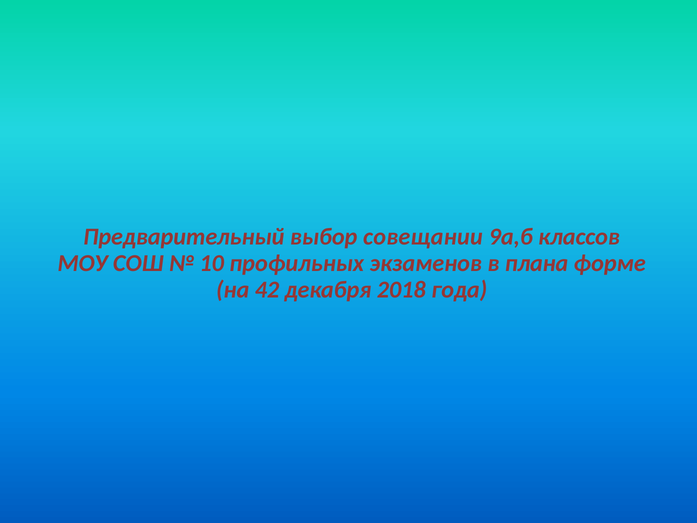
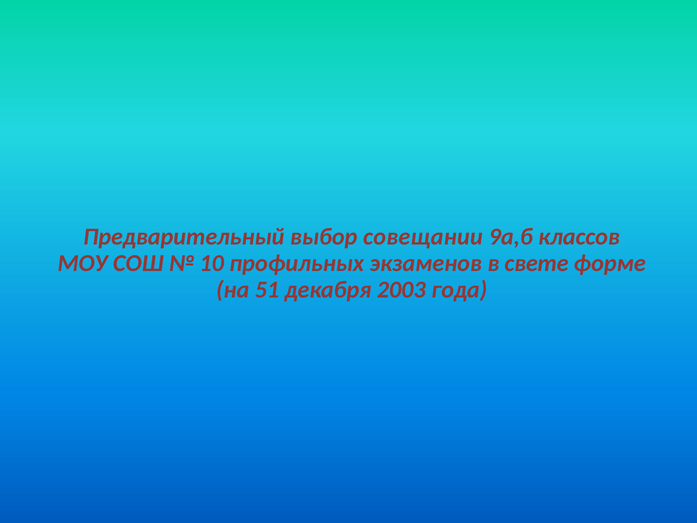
плана: плана -> свете (537, 263)
42: 42 -> 51 (267, 290)
2018: 2018 -> 2003 (401, 290)
